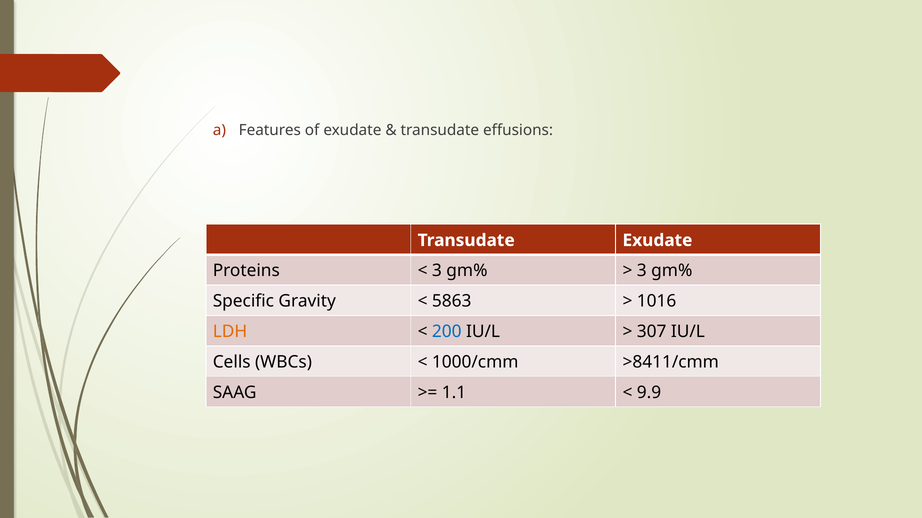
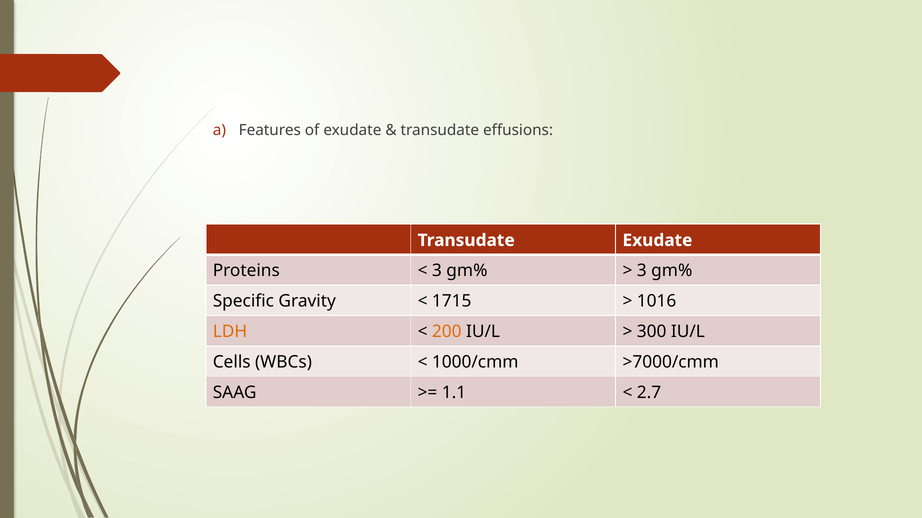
5863: 5863 -> 1715 (452, 302)
200 colour: blue -> orange (447, 332)
307: 307 -> 300 (652, 332)
>8411/cmm: >8411/cmm -> >7000/cmm (671, 362)
9.9: 9.9 -> 2.7 (649, 393)
